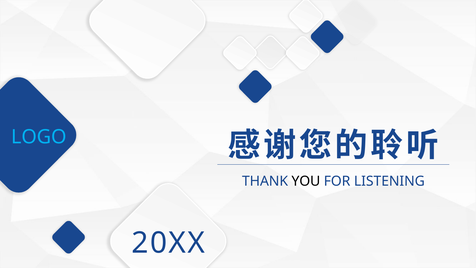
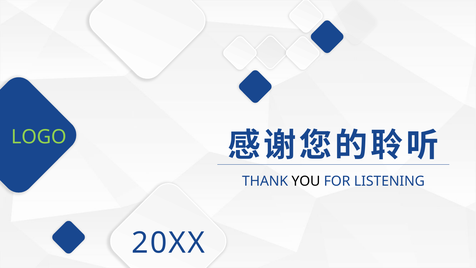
LOGO colour: light blue -> light green (39, 137)
